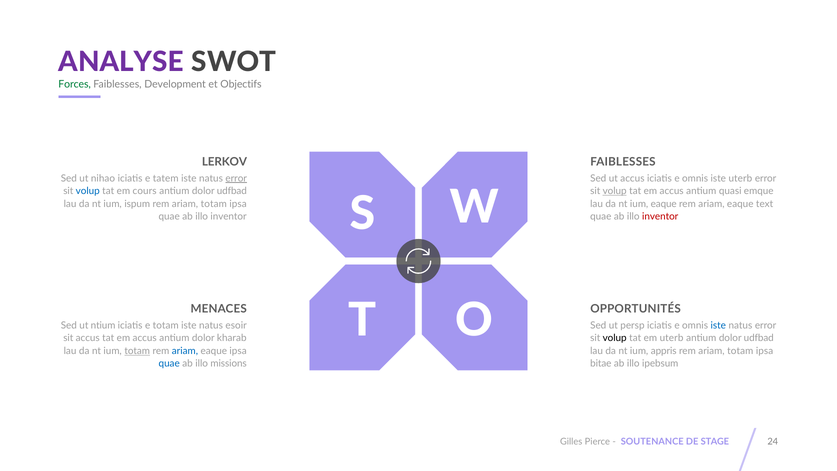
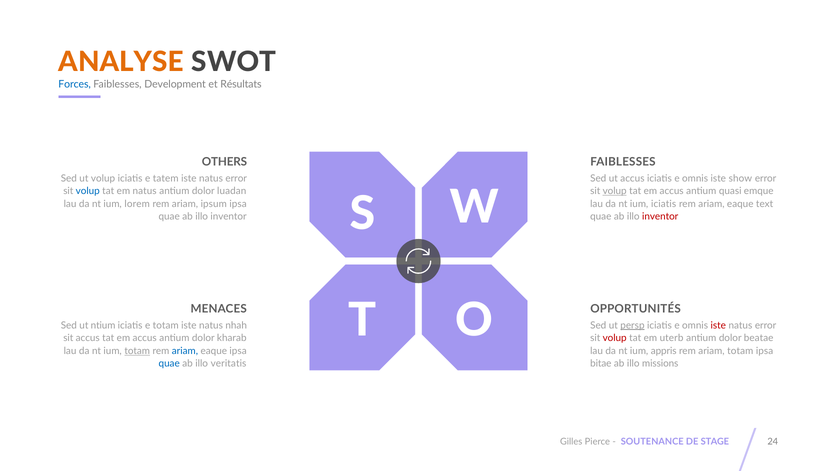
ANALYSE colour: purple -> orange (121, 62)
Forces colour: green -> blue (75, 84)
Objectifs: Objectifs -> Résultats (241, 84)
LERKOV: LERKOV -> OTHERS (224, 162)
ut nihao: nihao -> volup (103, 178)
error underline: present -> none (236, 178)
iste uterb: uterb -> show (740, 178)
em cours: cours -> natus (145, 191)
udfbad: udfbad -> luadan (232, 191)
ispum: ispum -> lorem (137, 204)
totam: totam -> ipsum (214, 204)
ium eaque: eaque -> iciatis (664, 204)
esoir: esoir -> nhah (236, 325)
persp underline: none -> present (632, 325)
iste colour: blue -> red (718, 325)
volup colour: black -> red (615, 338)
udfbad: udfbad -> beatae (759, 338)
missions: missions -> veritatis (229, 364)
ipebsum: ipebsum -> missions (660, 364)
